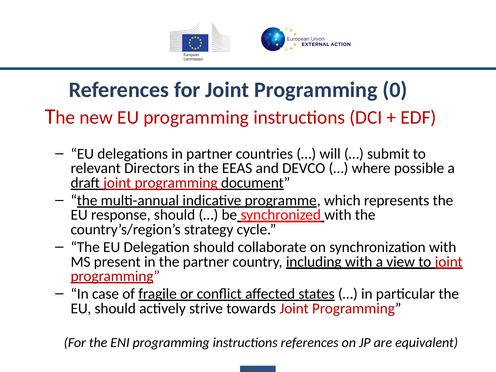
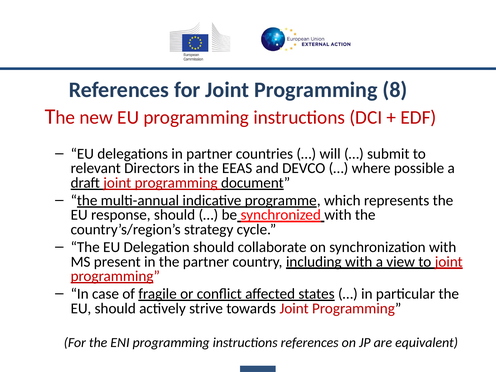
0: 0 -> 8 (395, 90)
